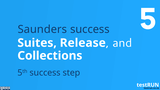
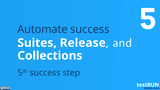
Saunders: Saunders -> Automate (42, 29)
